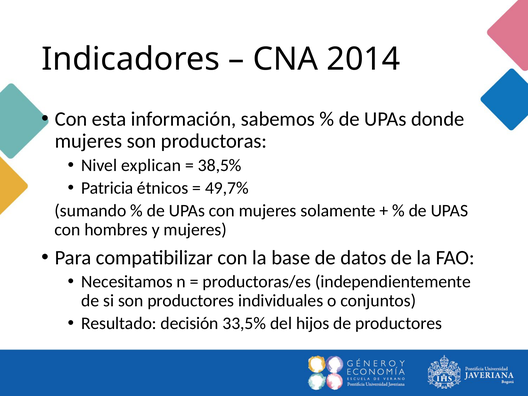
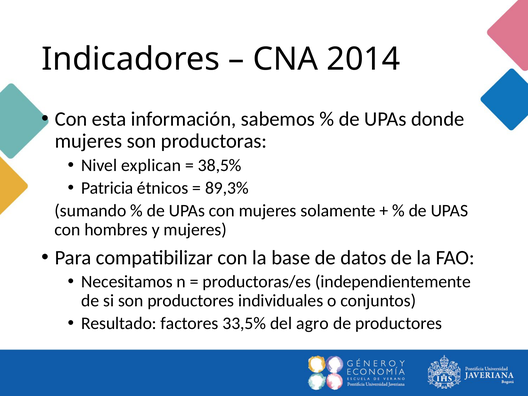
49,7%: 49,7% -> 89,3% (227, 188)
decisión: decisión -> factores (190, 324)
hijos: hijos -> agro (313, 324)
